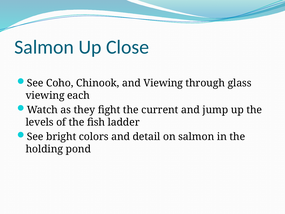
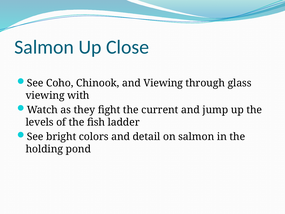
each: each -> with (78, 95)
